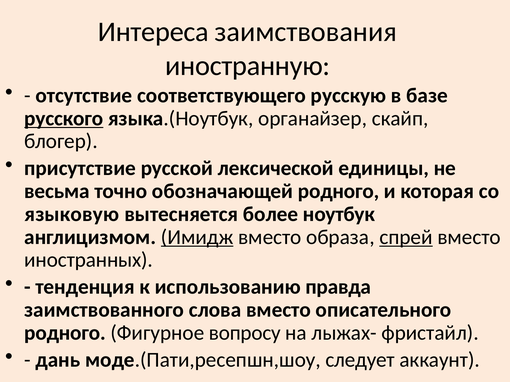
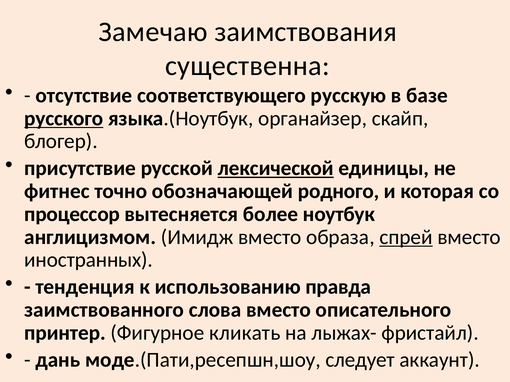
Интереса: Интереса -> Замечаю (153, 32)
иностранную: иностранную -> существенна (247, 66)
лексической underline: none -> present (276, 168)
весьма: весьма -> фитнес (57, 191)
языковую: языковую -> процессор (72, 214)
Имидж underline: present -> none (197, 237)
родного: родного -> принтер (65, 333)
вопросу: вопросу -> кликать (245, 333)
